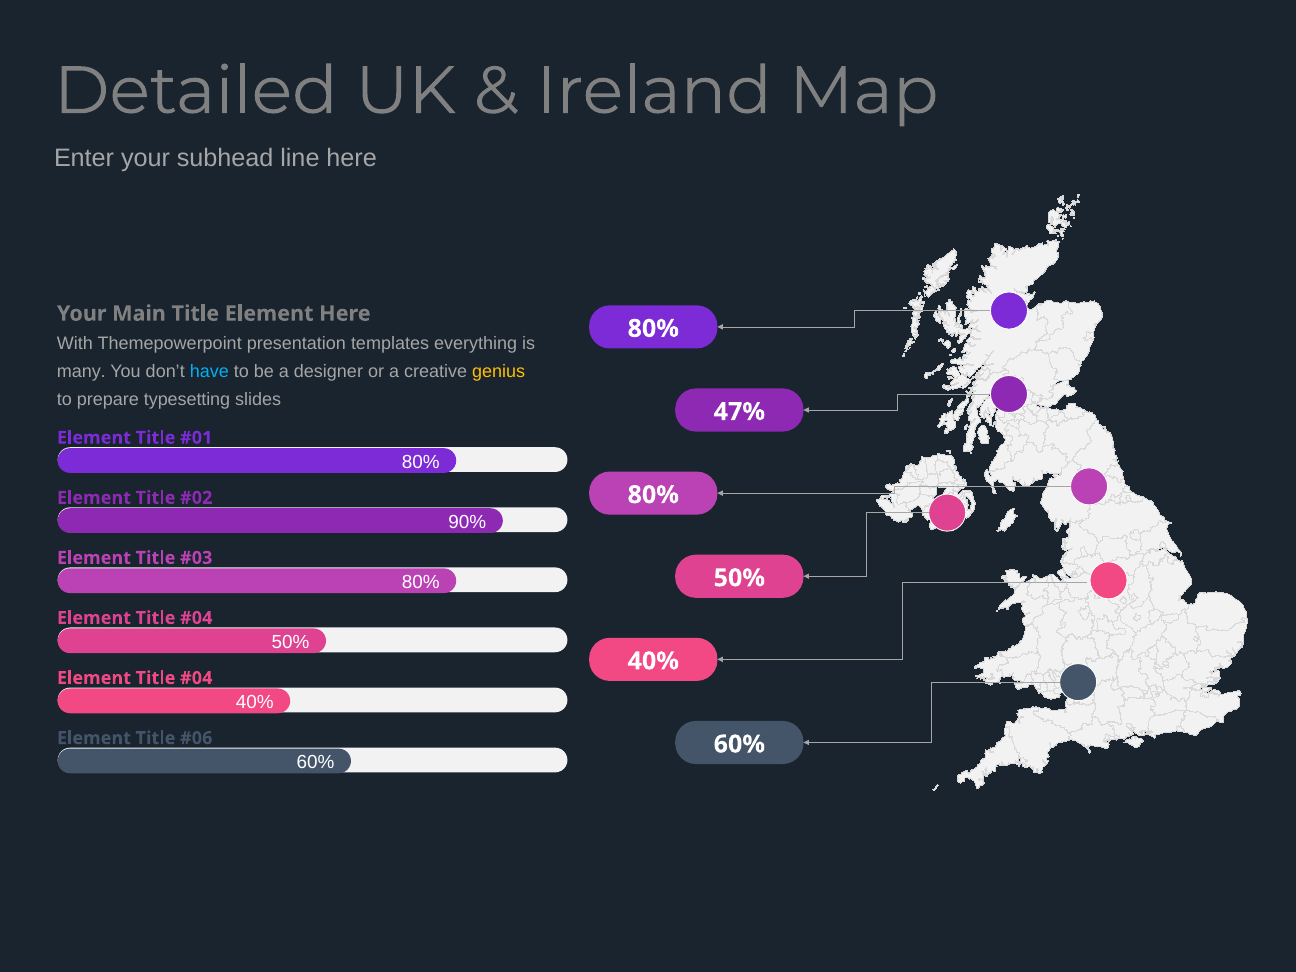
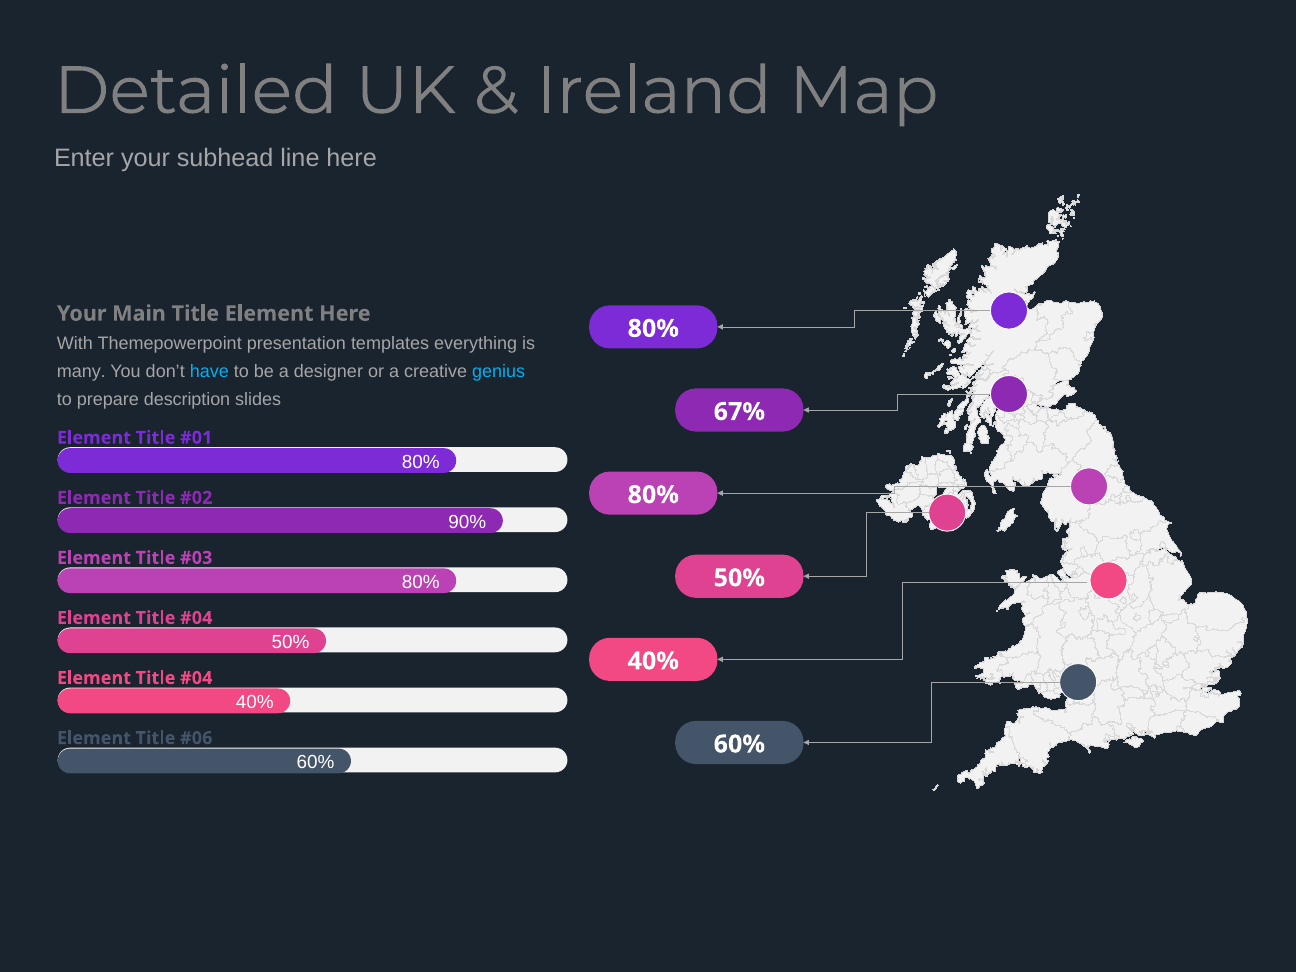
genius colour: yellow -> light blue (499, 372)
typesetting: typesetting -> description (187, 400)
47%: 47% -> 67% (739, 412)
